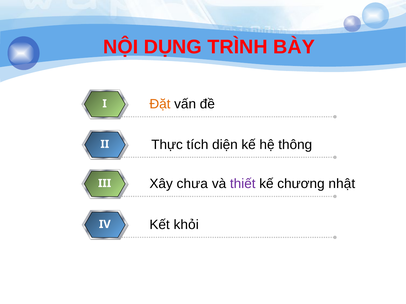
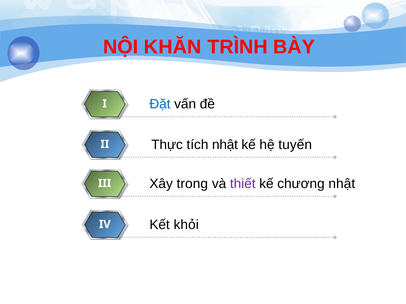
DỤNG: DỤNG -> KHĂN (173, 47)
Đặt colour: orange -> blue (160, 104)
tích diện: diện -> nhật (225, 145)
thông: thông -> tuyến (295, 145)
chưa: chưa -> trong (192, 184)
